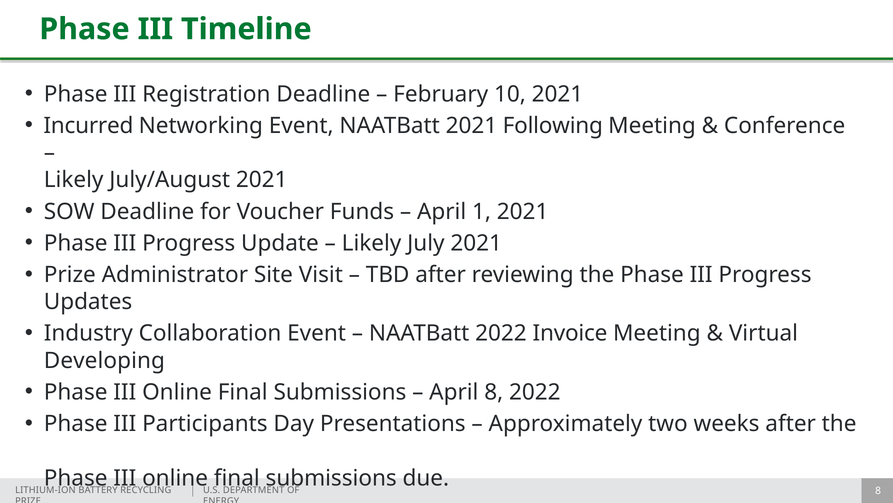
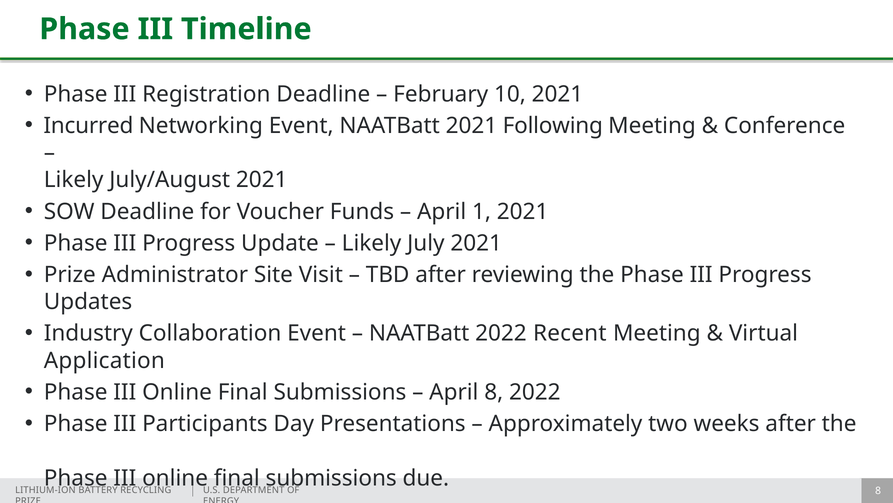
Invoice: Invoice -> Recent (570, 333)
Developing: Developing -> Application (104, 360)
